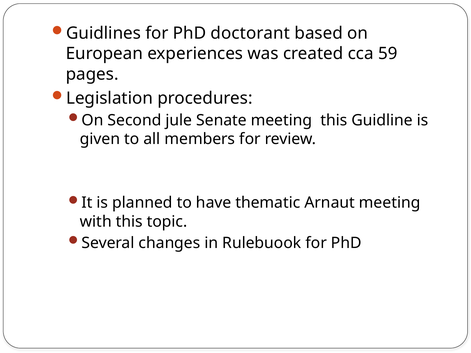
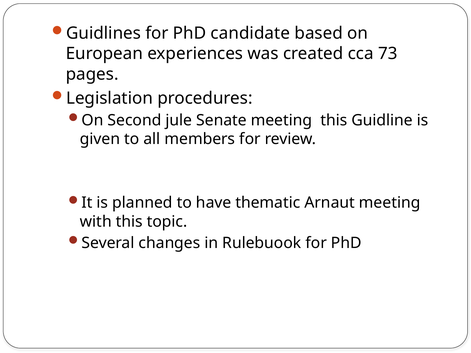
doctorant: doctorant -> candidate (250, 33)
59: 59 -> 73 (388, 54)
